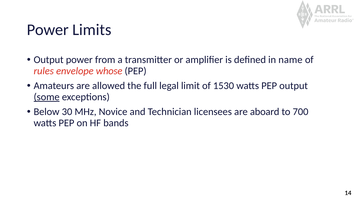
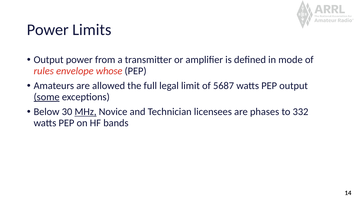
name: name -> mode (290, 60)
1530: 1530 -> 5687 (224, 86)
MHz underline: none -> present (86, 112)
aboard: aboard -> phases (265, 112)
700: 700 -> 332 (301, 112)
